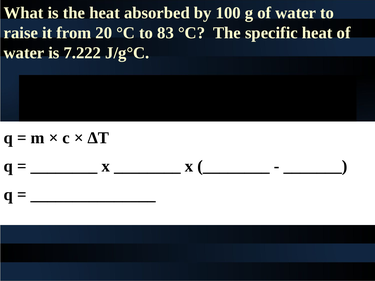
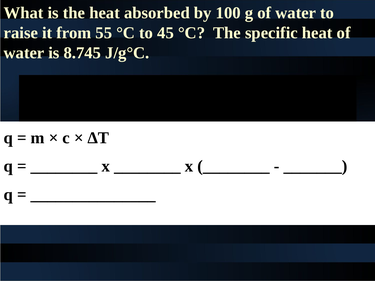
20: 20 -> 55 (104, 33)
83: 83 -> 45 (166, 33)
7.222: 7.222 -> 8.745 (82, 53)
